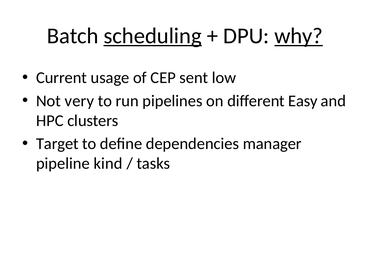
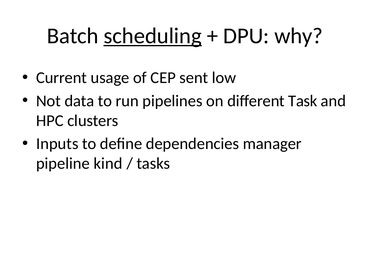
why underline: present -> none (299, 36)
very: very -> data (79, 101)
Easy: Easy -> Task (303, 101)
Target: Target -> Inputs (57, 143)
